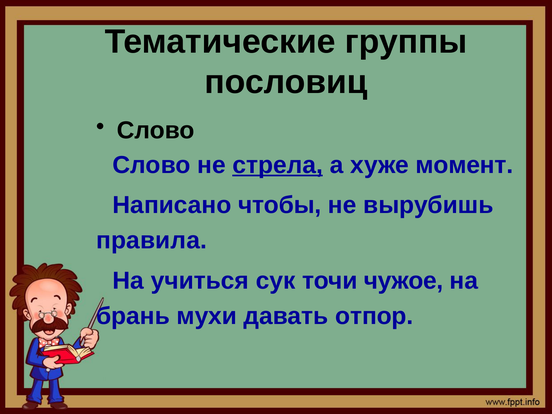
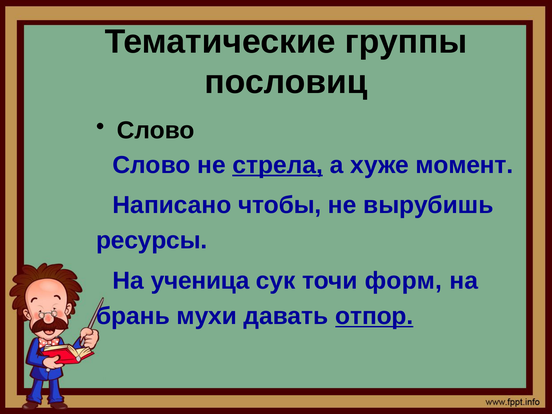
правила: правила -> ресурсы (152, 240)
учиться: учиться -> ученица (200, 281)
чужое: чужое -> форм (403, 281)
отпор underline: none -> present (374, 316)
